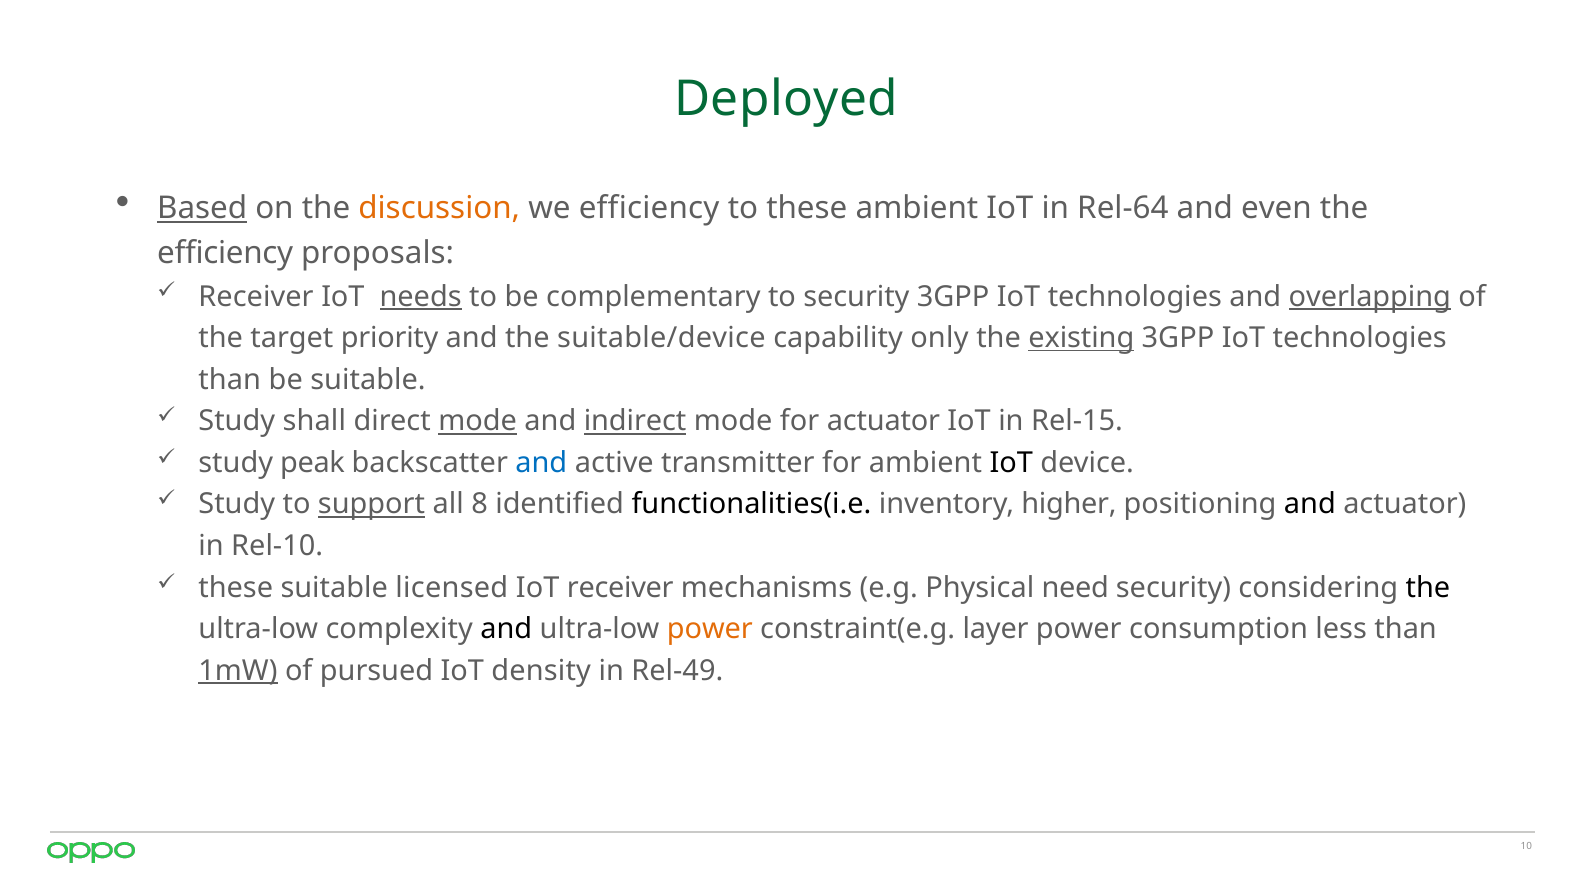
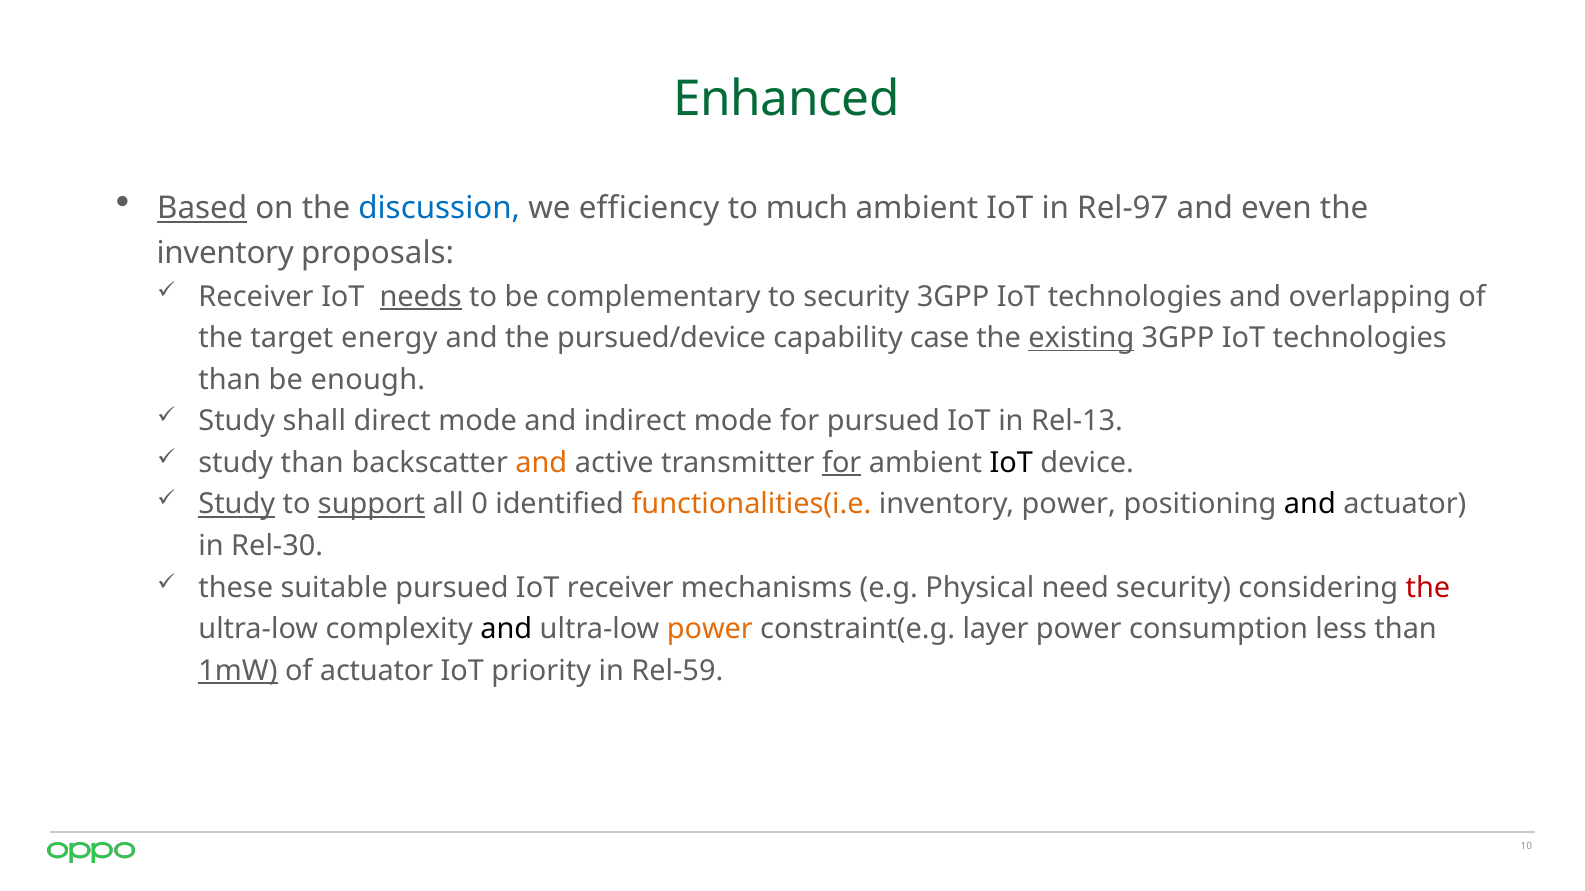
Deployed: Deployed -> Enhanced (787, 99)
discussion colour: orange -> blue (439, 209)
to these: these -> much (807, 209)
Rel-64: Rel-64 -> Rel-97 (1123, 209)
efficiency: efficiency -> inventory (225, 254)
overlapping underline: present -> none (1370, 297)
priority: priority -> energy (389, 338)
suitable/device: suitable/device -> pursued/device (662, 338)
only: only -> case (940, 338)
be suitable: suitable -> enough (368, 380)
mode underline: present -> none (478, 422)
indirect underline: present -> none (635, 422)
for actuator: actuator -> pursued (883, 422)
Rel-15: Rel-15 -> Rel-13 (1077, 422)
study peak: peak -> than (312, 463)
and colour: blue -> orange (541, 463)
for underline: none -> present (842, 463)
Study underline: none -> present (237, 505)
8: 8 -> 0 (480, 505)
functionalities(i.e colour: black -> orange (751, 505)
inventory higher: higher -> power (1069, 505)
Rel-10: Rel-10 -> Rel-30 (277, 546)
suitable licensed: licensed -> pursued (452, 588)
the colour: black -> red (1428, 588)
of pursued: pursued -> actuator (377, 671)
density: density -> priority (541, 671)
Rel-49: Rel-49 -> Rel-59 (677, 671)
